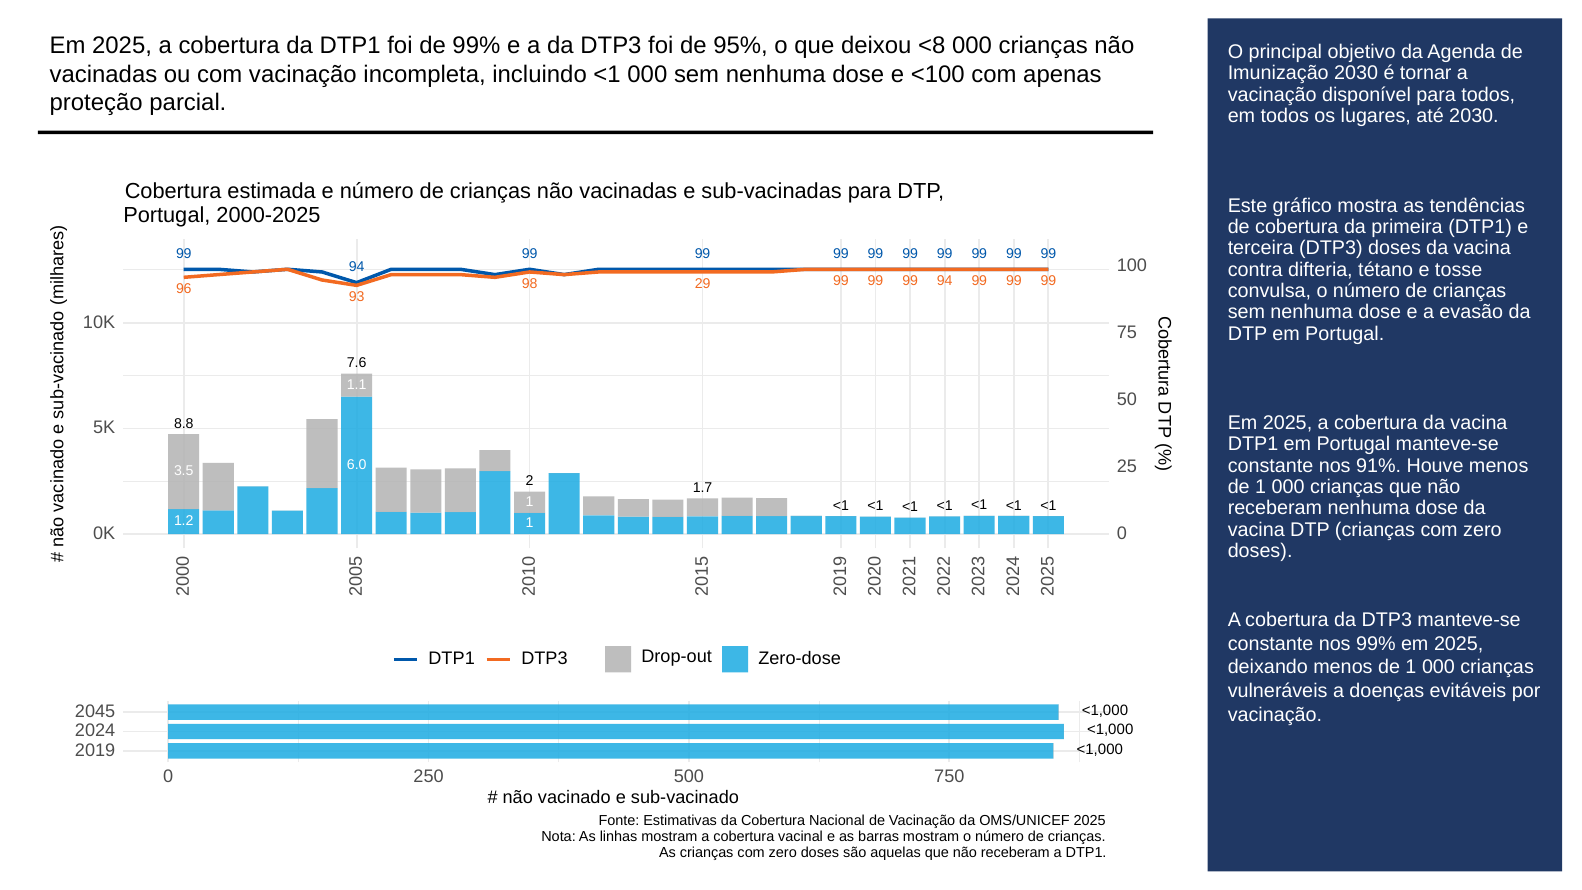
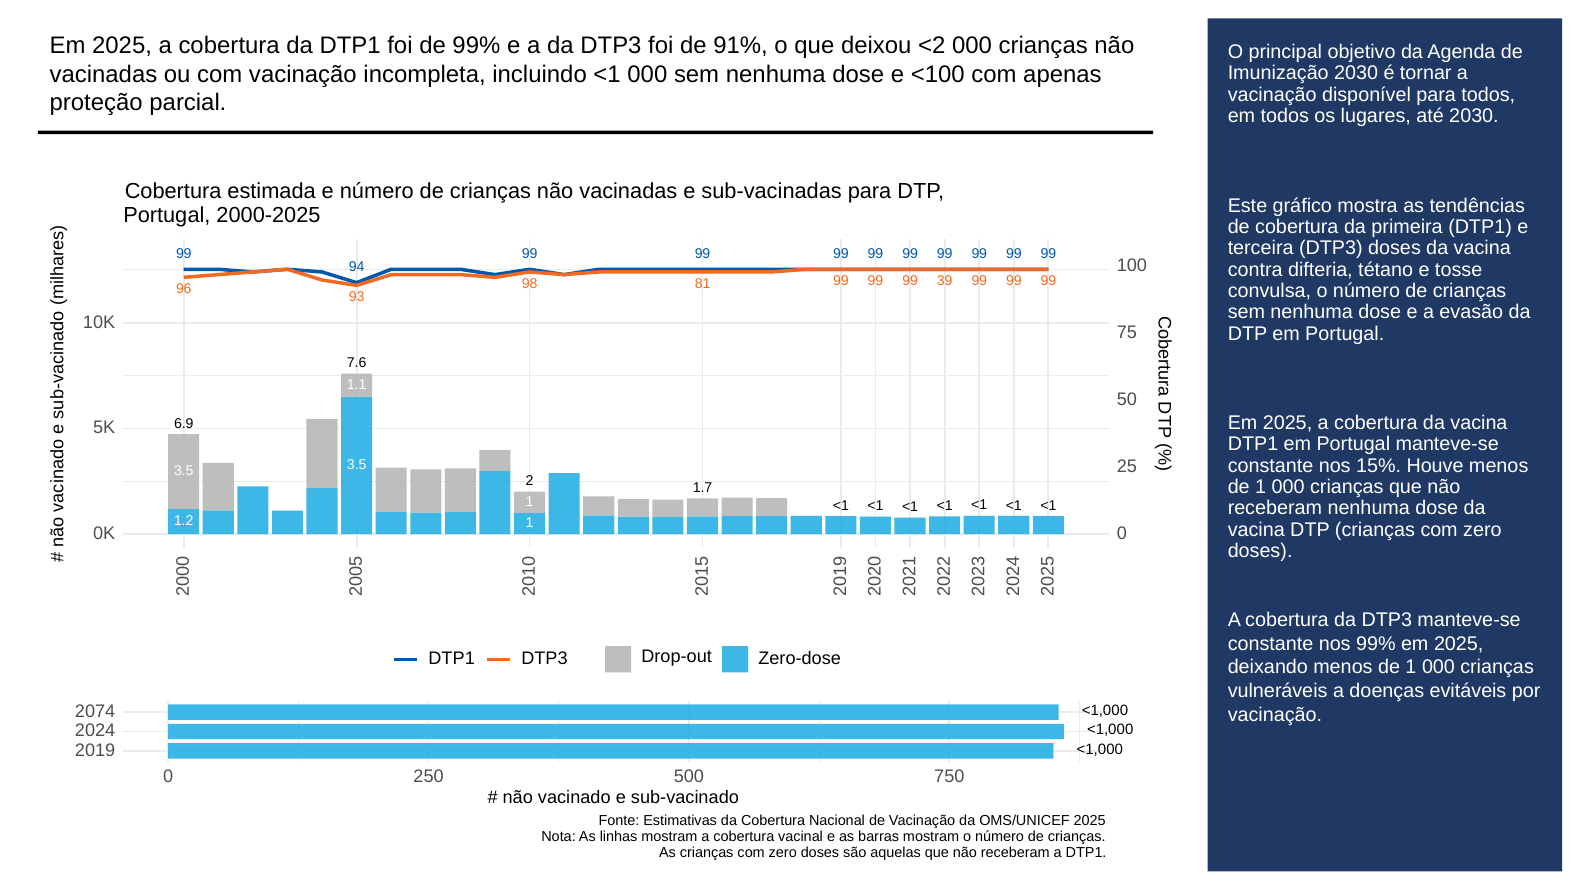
95%: 95% -> 91% (741, 46)
<8: <8 -> <2 (932, 46)
29: 29 -> 81 (703, 283)
99 99 94: 94 -> 39 (945, 281)
8.8: 8.8 -> 6.9 (184, 424)
91%: 91% -> 15% (1379, 466)
6.0: 6.0 -> 3.5 (357, 465)
2045: 2045 -> 2074 (95, 711)
